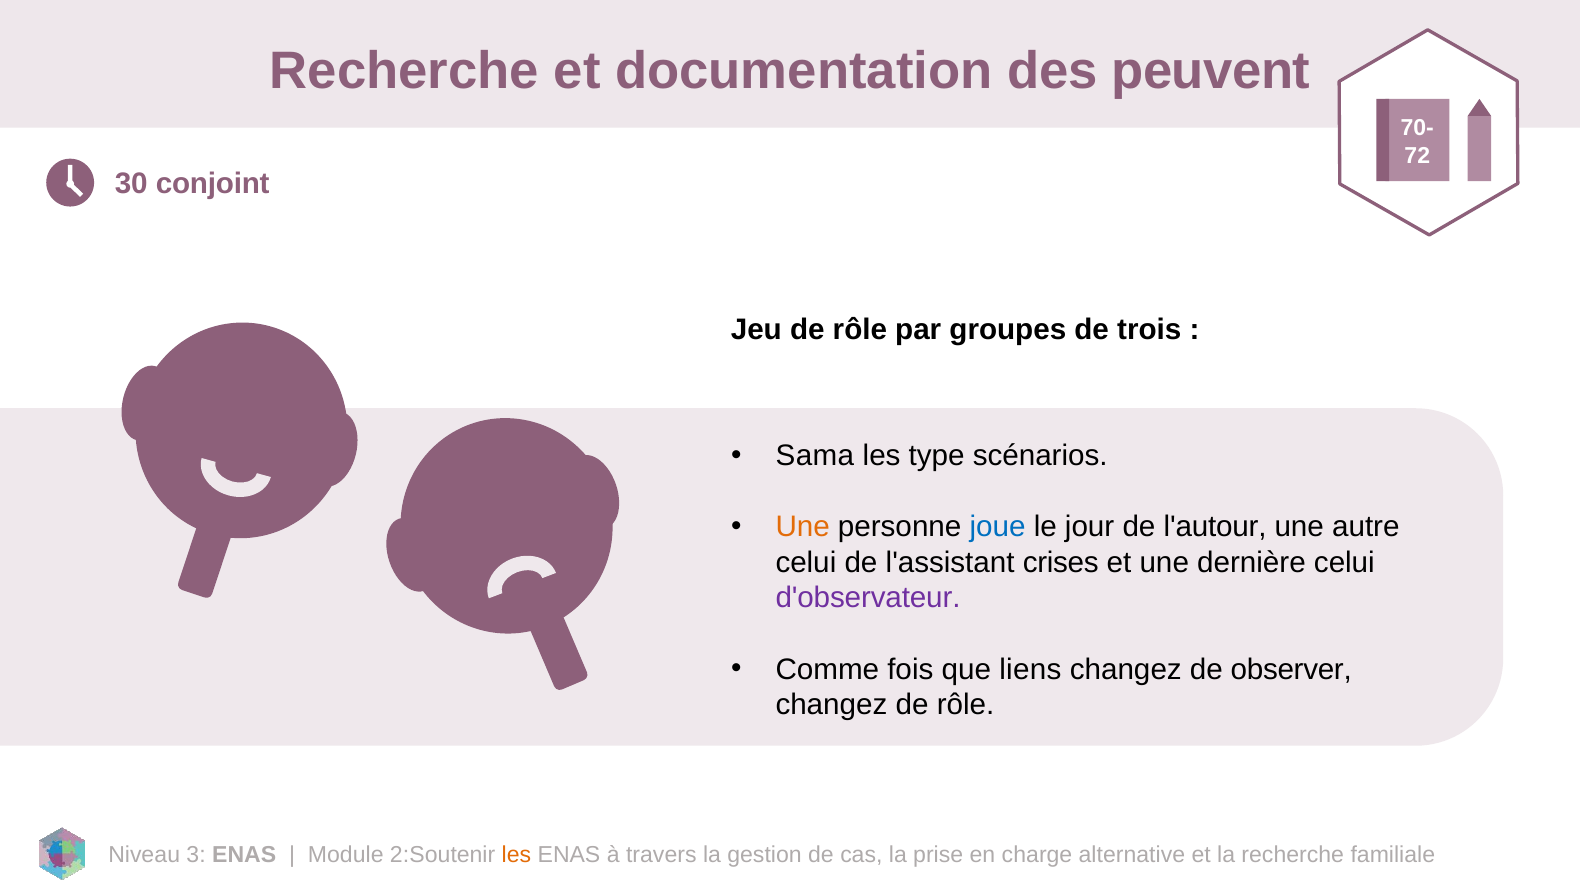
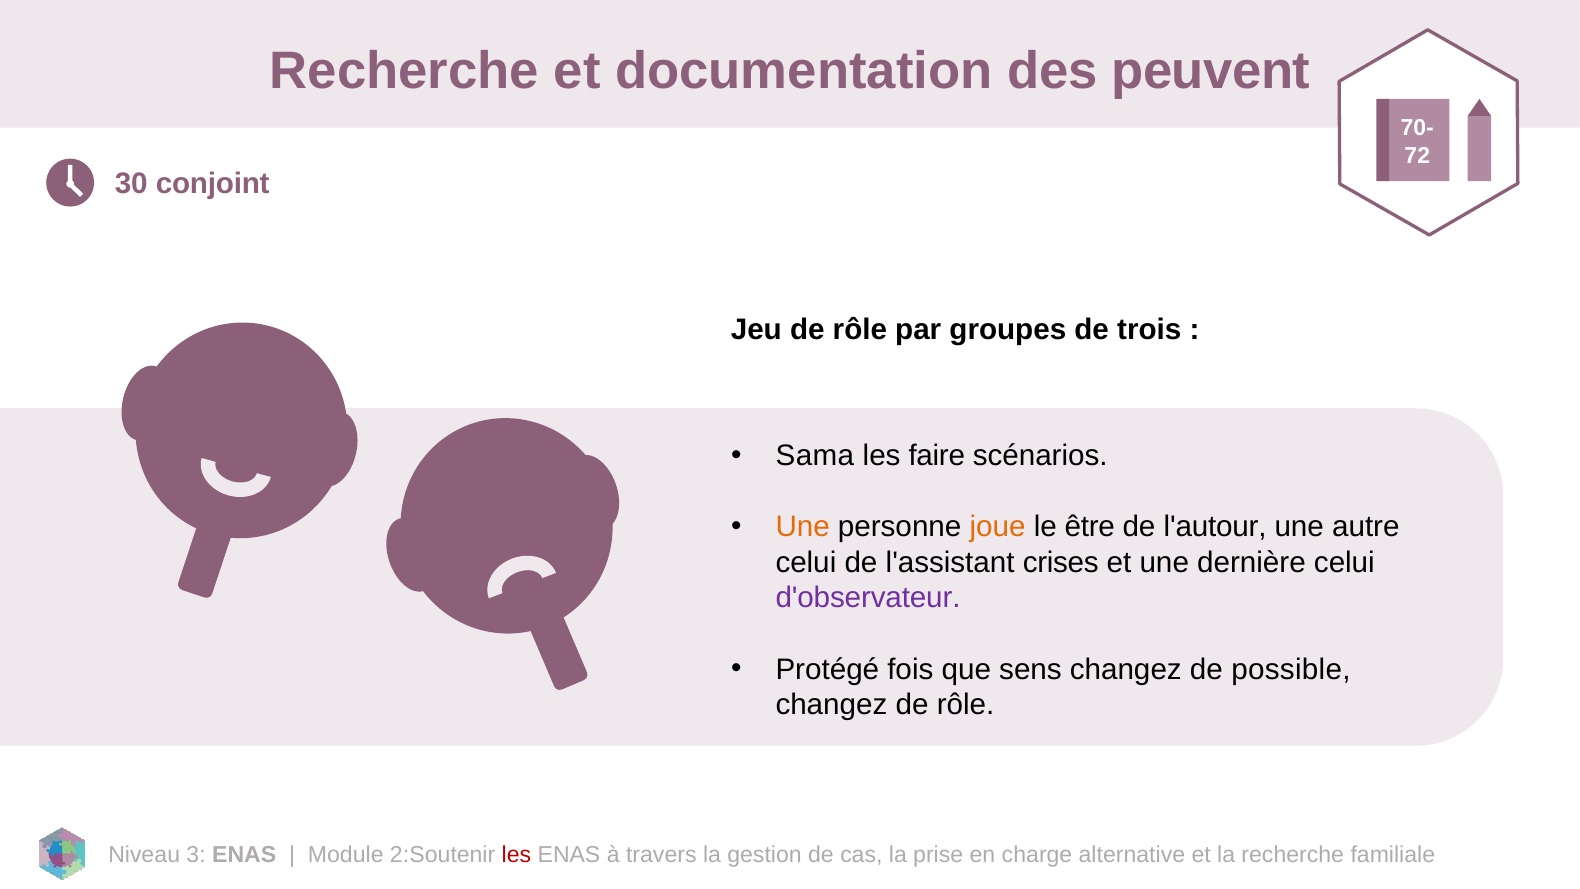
type: type -> faire (937, 456)
joue colour: blue -> orange (998, 527)
jour: jour -> être (1090, 527)
Comme: Comme -> Protégé (827, 669)
liens: liens -> sens (1030, 669)
observer: observer -> possible (1291, 669)
les colour: orange -> red (516, 855)
